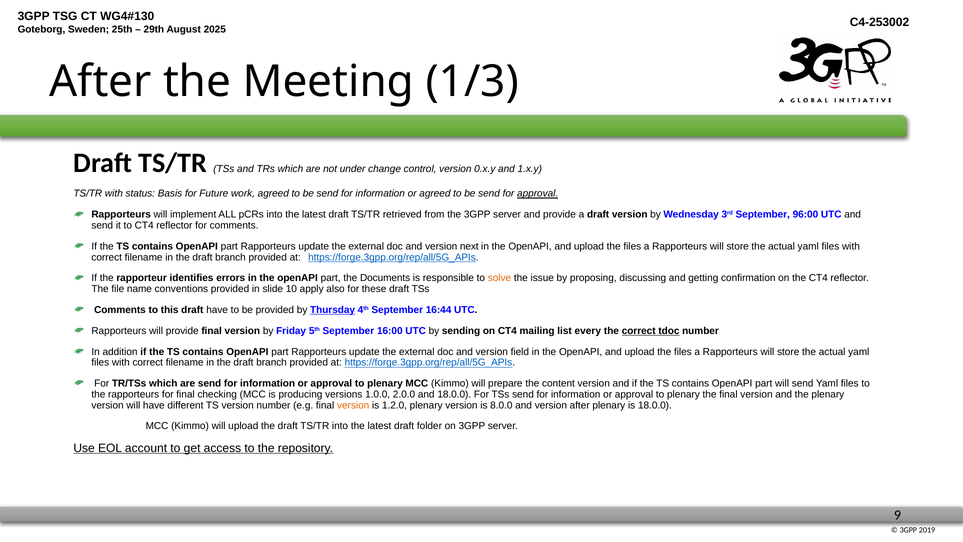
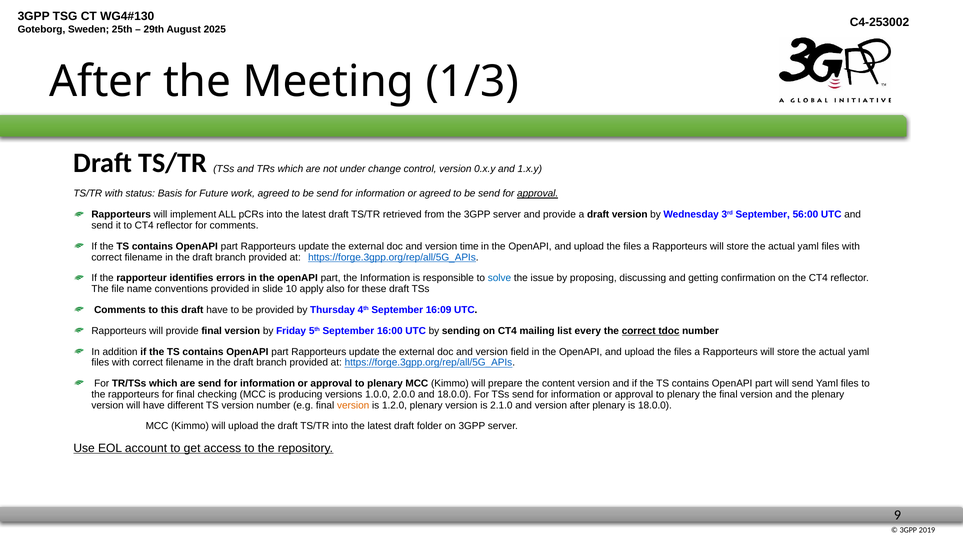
96:00: 96:00 -> 56:00 (805, 214)
next: next -> time (469, 246)
the Documents: Documents -> Information (385, 278)
solve colour: orange -> blue (499, 278)
Thursday underline: present -> none (333, 310)
16:44: 16:44 -> 16:09 (439, 310)
8.0.0: 8.0.0 -> 2.1.0 (501, 405)
